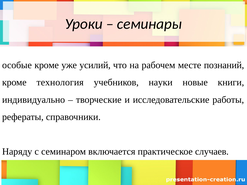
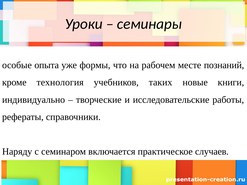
особые кроме: кроме -> опыта (47, 65)
усилий: усилий -> формы (95, 65)
науки: науки -> таких (161, 82)
